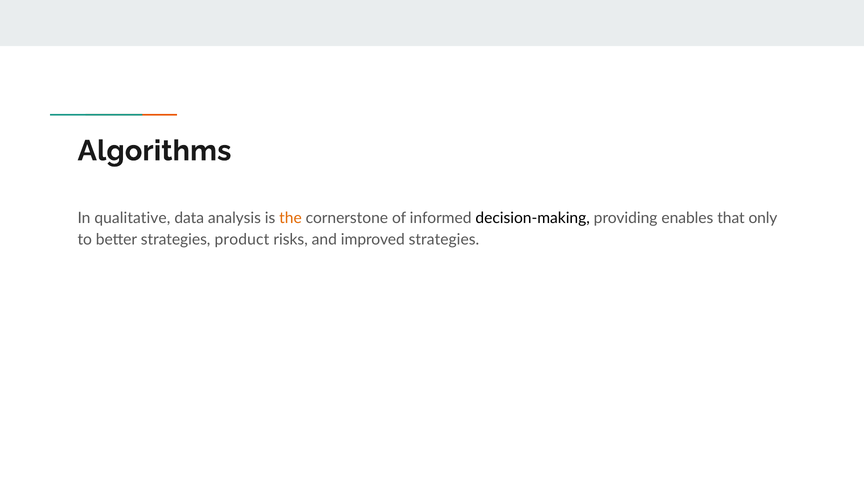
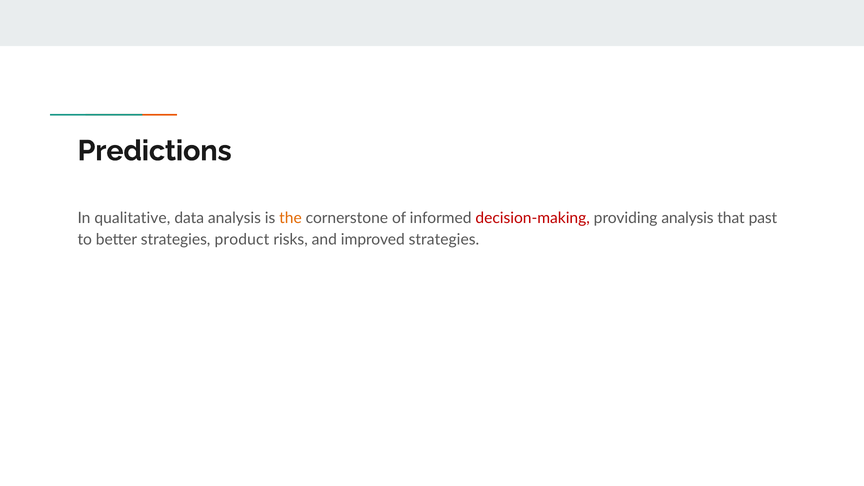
Algorithms: Algorithms -> Predictions (155, 151)
decision-making colour: black -> red (533, 218)
providing enables: enables -> analysis (687, 218)
only: only -> past (763, 218)
